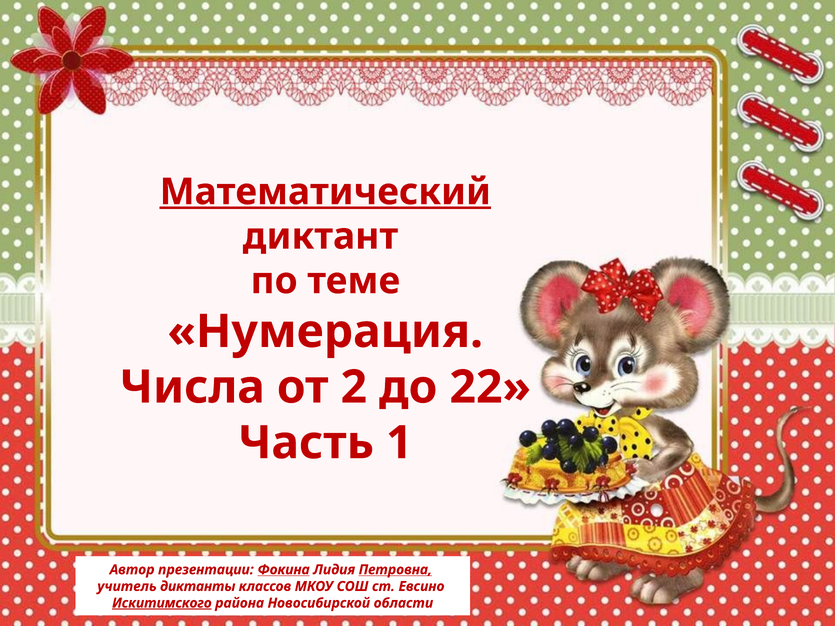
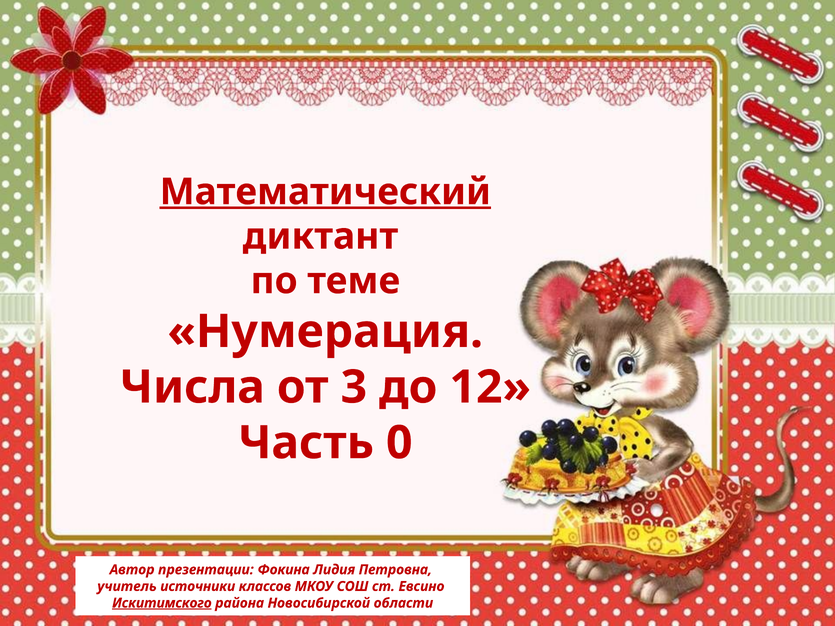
2: 2 -> 3 (354, 387)
22: 22 -> 12 (490, 387)
1: 1 -> 0 (399, 443)
Фокина underline: present -> none (284, 570)
Петровна underline: present -> none (395, 570)
диктанты: диктанты -> источники (198, 587)
